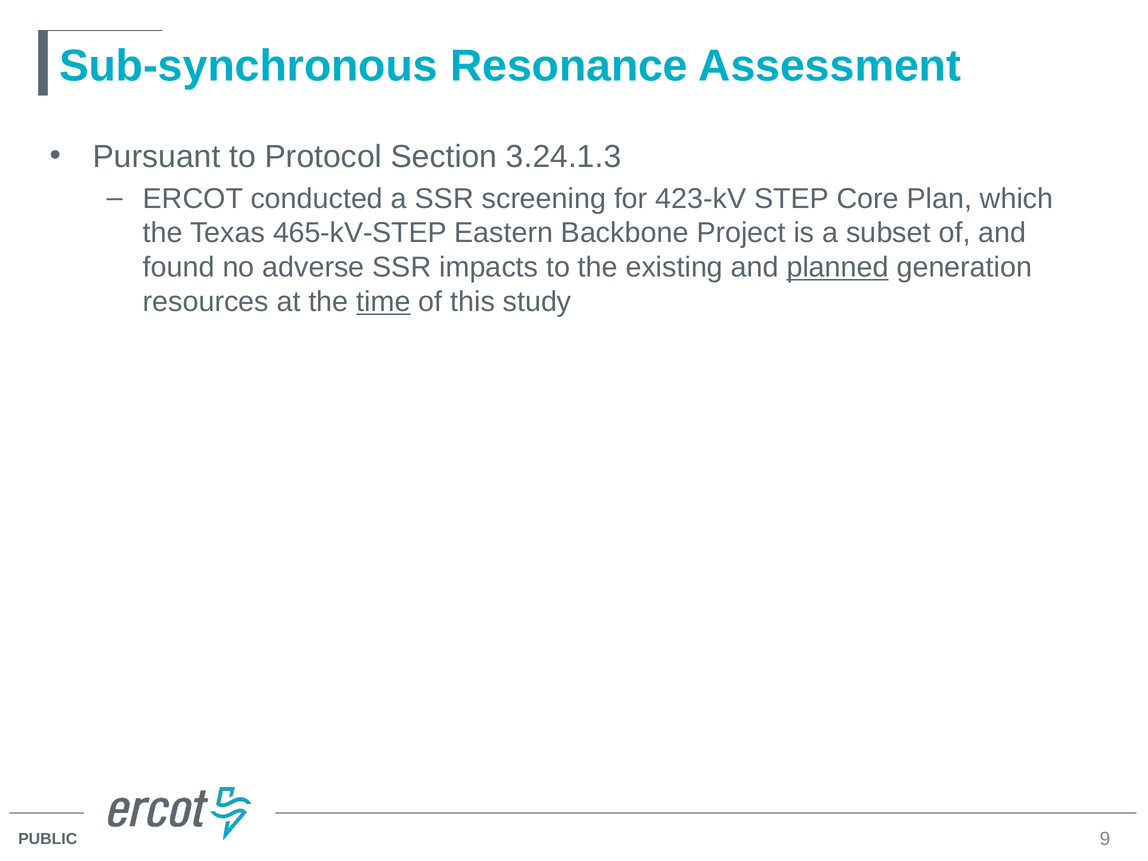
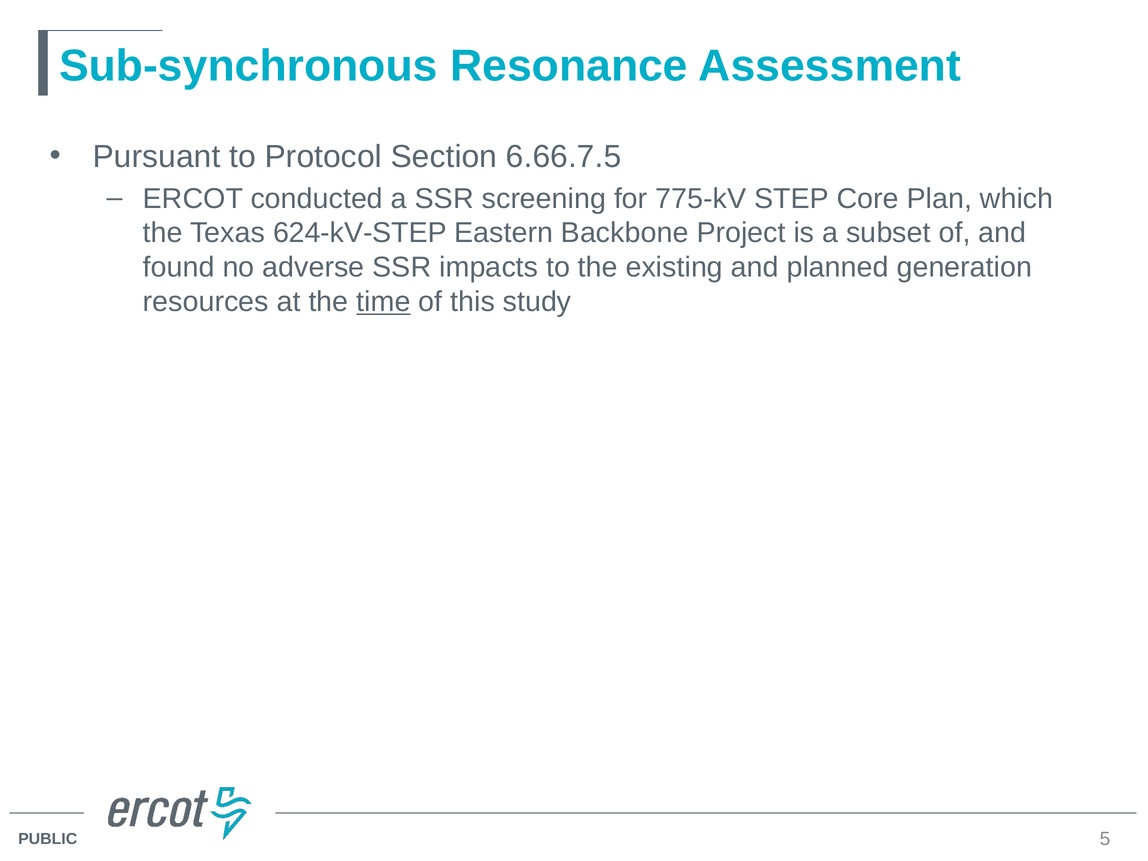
3.24.1.3: 3.24.1.3 -> 6.66.7.5 (564, 157)
423-kV: 423-kV -> 775-kV (701, 199)
465-kV-STEP: 465-kV-STEP -> 624-kV-STEP (360, 233)
planned underline: present -> none (838, 267)
9: 9 -> 5 (1105, 839)
